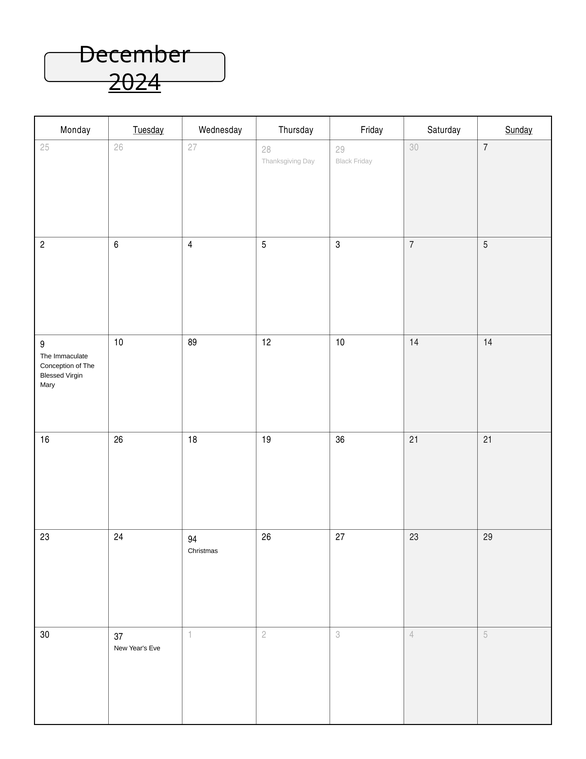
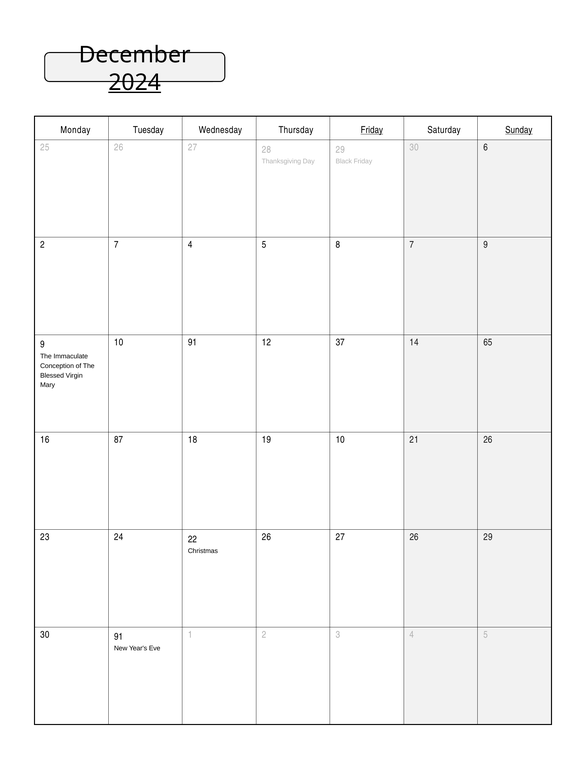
Tuesday underline: present -> none (148, 130)
Friday underline: none -> present (372, 130)
30 7: 7 -> 6 (486, 147)
2 6: 6 -> 7 (116, 245)
5 3: 3 -> 8 (338, 245)
7 5: 5 -> 9 (486, 245)
10 89: 89 -> 91 (192, 342)
12 10: 10 -> 37 (340, 342)
14 14: 14 -> 65 (488, 342)
16 26: 26 -> 87 (119, 439)
19 36: 36 -> 10 (340, 439)
21 21: 21 -> 26 (488, 439)
94: 94 -> 22 (192, 539)
27 23: 23 -> 26 (414, 537)
30 37: 37 -> 91 (119, 636)
